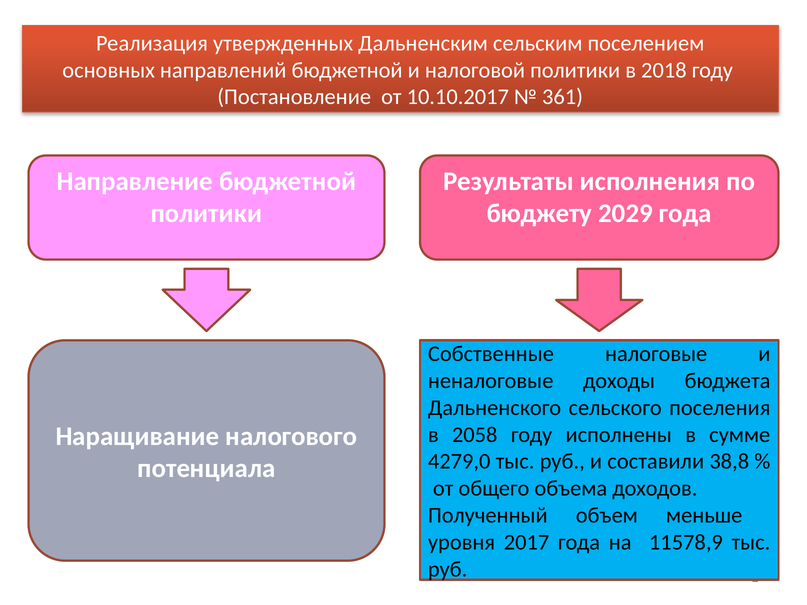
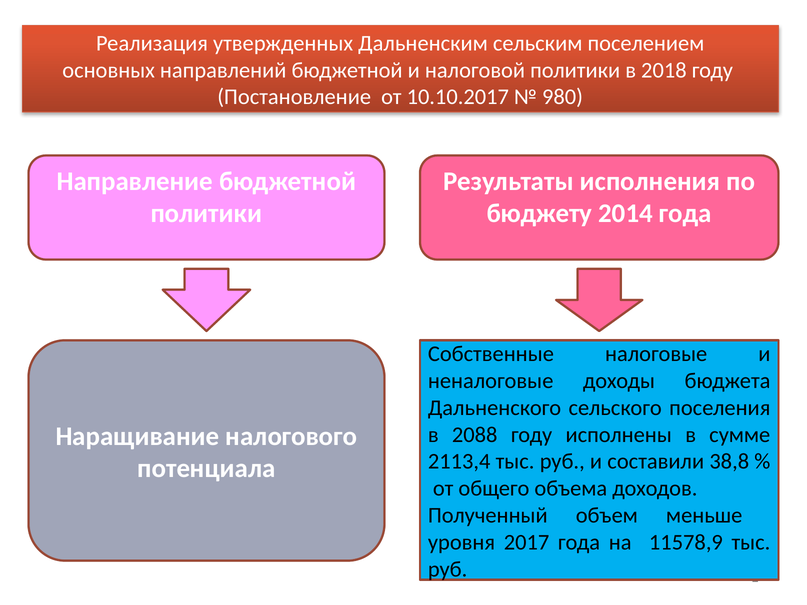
361: 361 -> 980 (563, 97)
2029: 2029 -> 2014 (626, 213)
2058: 2058 -> 2088 (475, 435)
4279,0: 4279,0 -> 2113,4 (459, 462)
